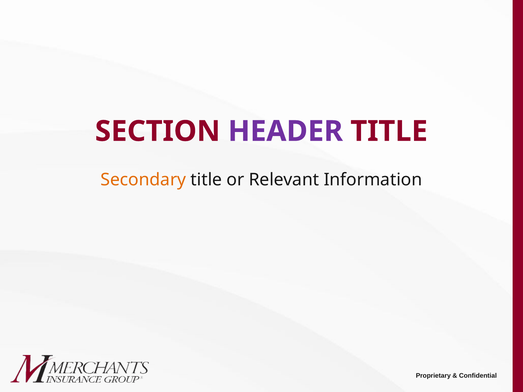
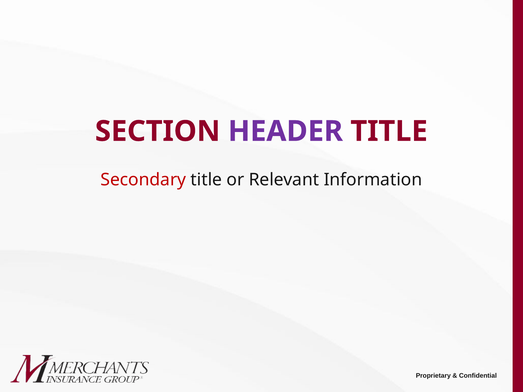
Secondary colour: orange -> red (143, 180)
